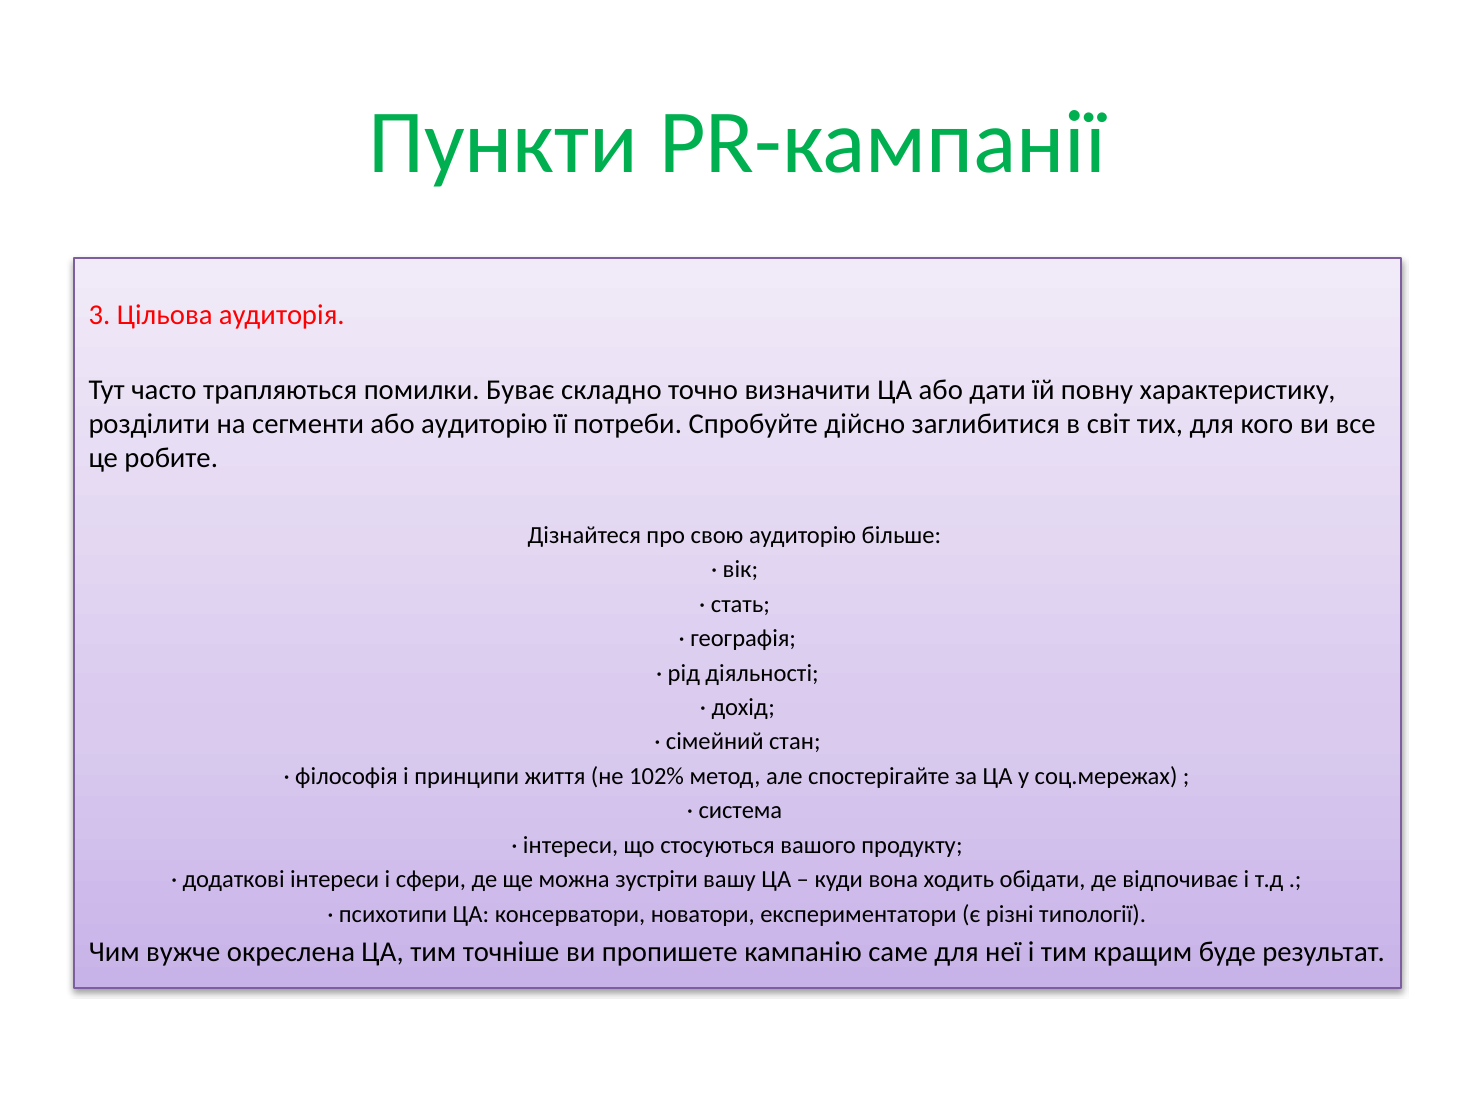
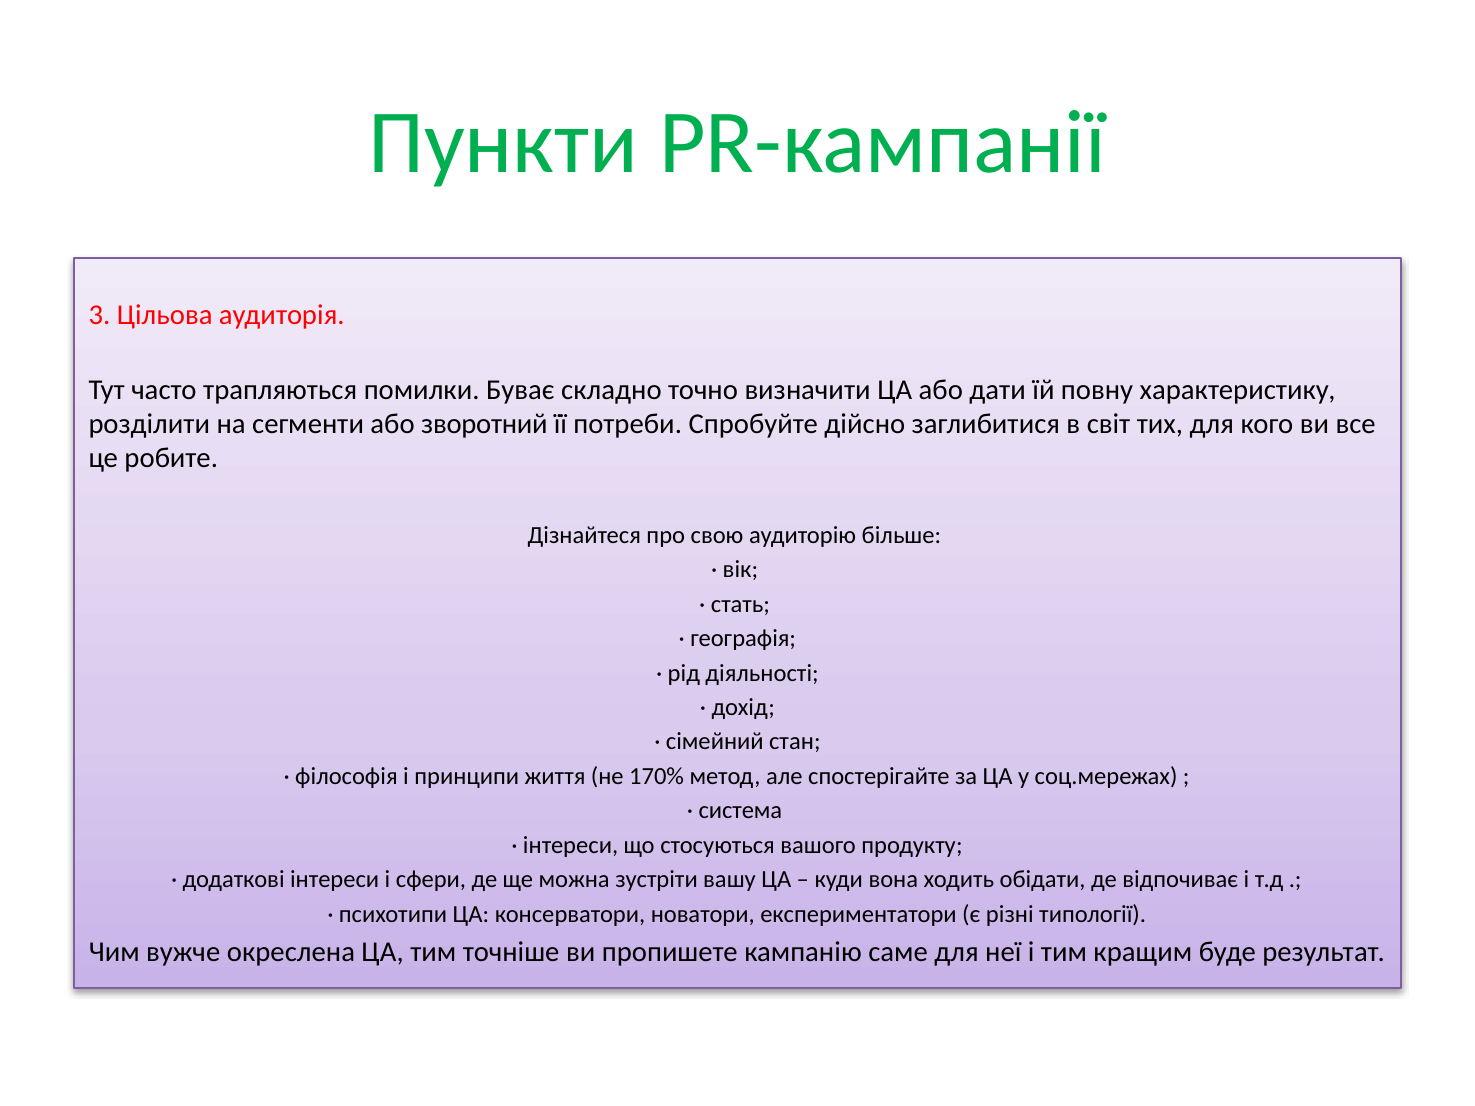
або аудиторію: аудиторію -> зворотний (484, 424)
102%: 102% -> 170% (657, 776)
